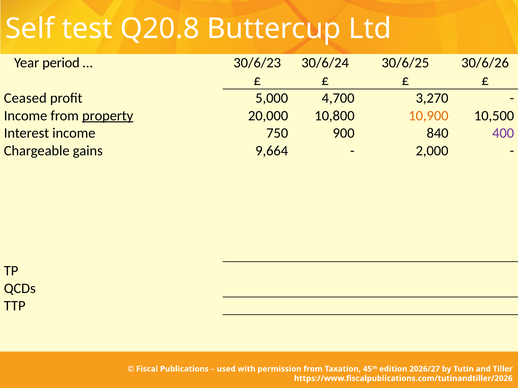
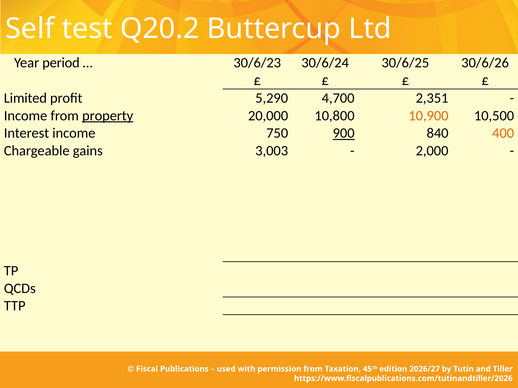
Q20.8: Q20.8 -> Q20.2 (160, 29)
Ceased: Ceased -> Limited (25, 98)
5,000: 5,000 -> 5,290 (272, 98)
3,270: 3,270 -> 2,351 (432, 98)
900 underline: none -> present (344, 133)
400 colour: purple -> orange (503, 133)
9,664: 9,664 -> 3,003 (272, 151)
